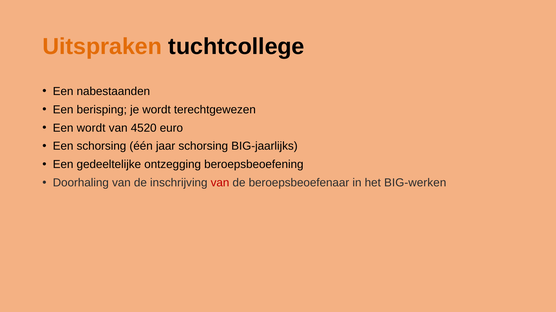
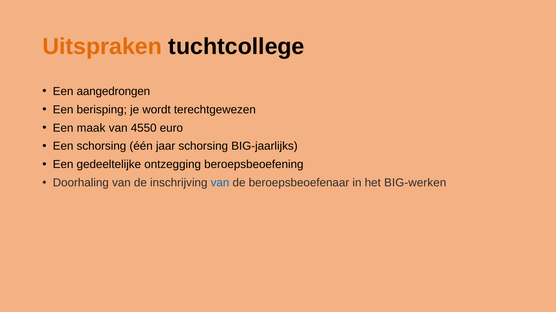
nabestaanden: nabestaanden -> aangedrongen (113, 92)
Een wordt: wordt -> maak (91, 128)
4520: 4520 -> 4550 (144, 128)
van colour: red -> blue (220, 183)
